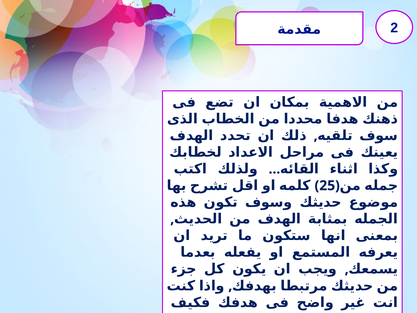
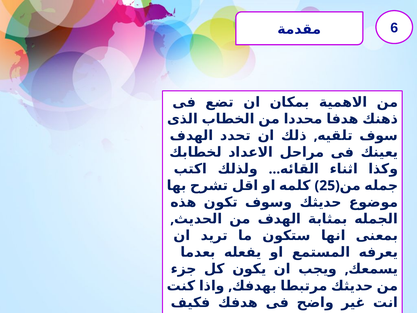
2: 2 -> 6 (394, 28)
